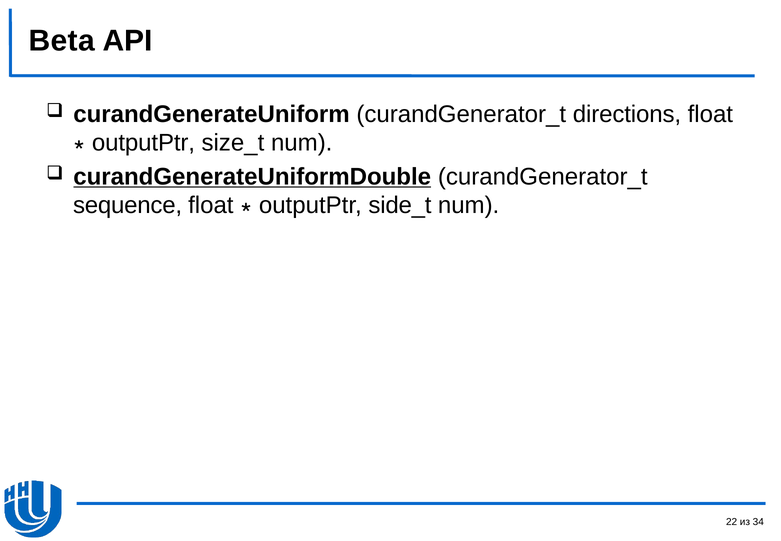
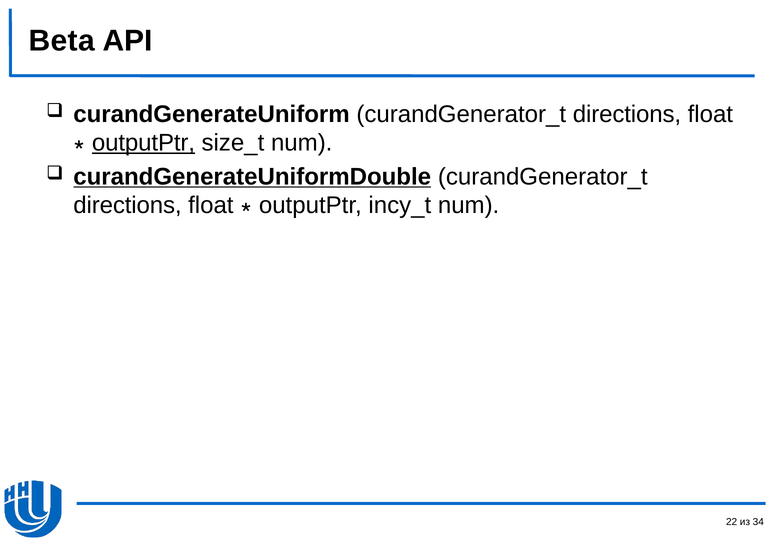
outputPtr underline: none -> present (143, 143)
sequence: sequence -> directions (127, 205)
side_t: side_t -> incy_t (400, 205)
